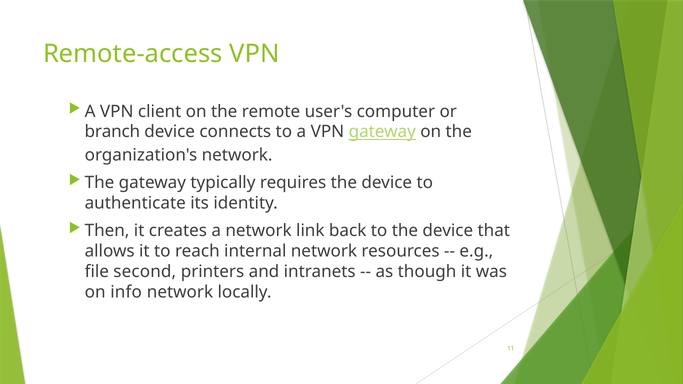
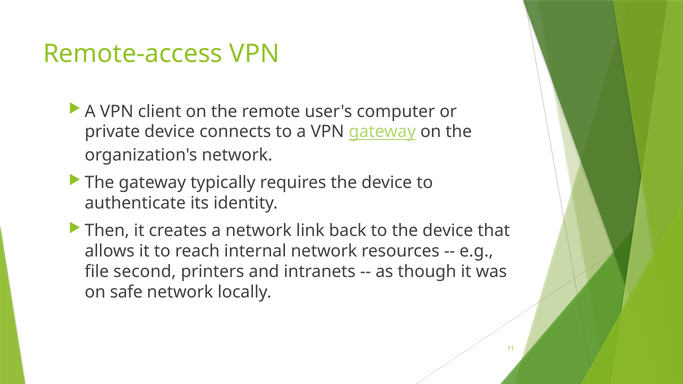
branch: branch -> private (112, 132)
info: info -> safe (126, 292)
